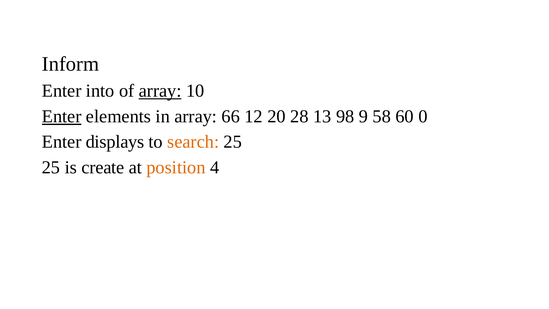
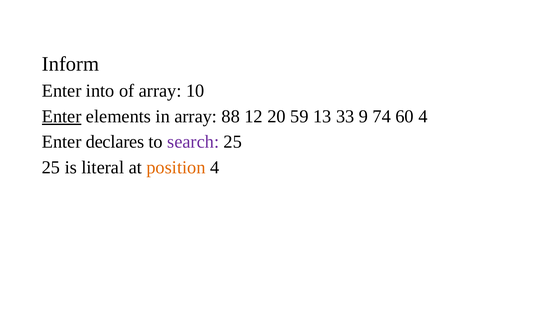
array underline: present -> none (160, 91)
66: 66 -> 88 (231, 116)
28: 28 -> 59 (299, 116)
98: 98 -> 33 (345, 116)
58: 58 -> 74 (382, 116)
60 0: 0 -> 4 (423, 116)
displays: displays -> declares (115, 142)
search colour: orange -> purple (193, 142)
create: create -> literal (103, 167)
